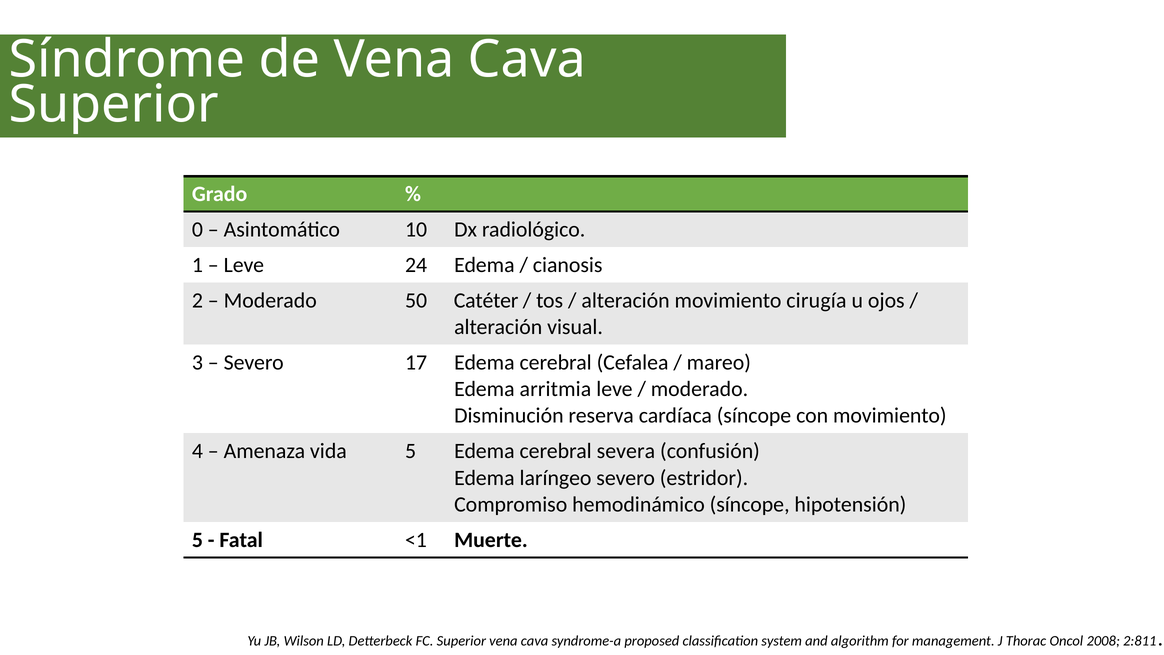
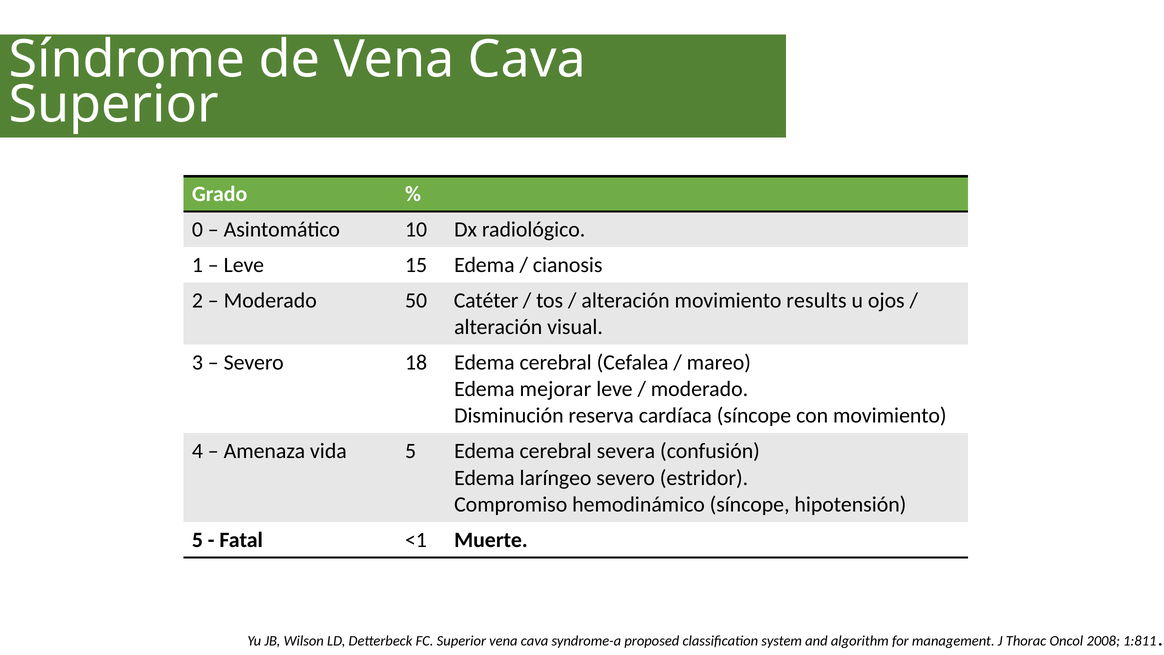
24: 24 -> 15 (416, 265)
cirugía: cirugía -> results (816, 300)
17: 17 -> 18 (416, 362)
arritmia: arritmia -> mejorar (555, 389)
2:811: 2:811 -> 1:811 (1140, 641)
